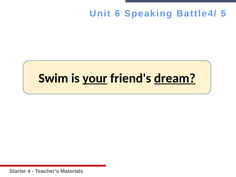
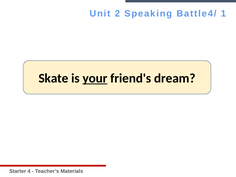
6: 6 -> 2 (117, 14)
5: 5 -> 1 (224, 14)
Swim: Swim -> Skate (53, 78)
dream underline: present -> none (175, 78)
